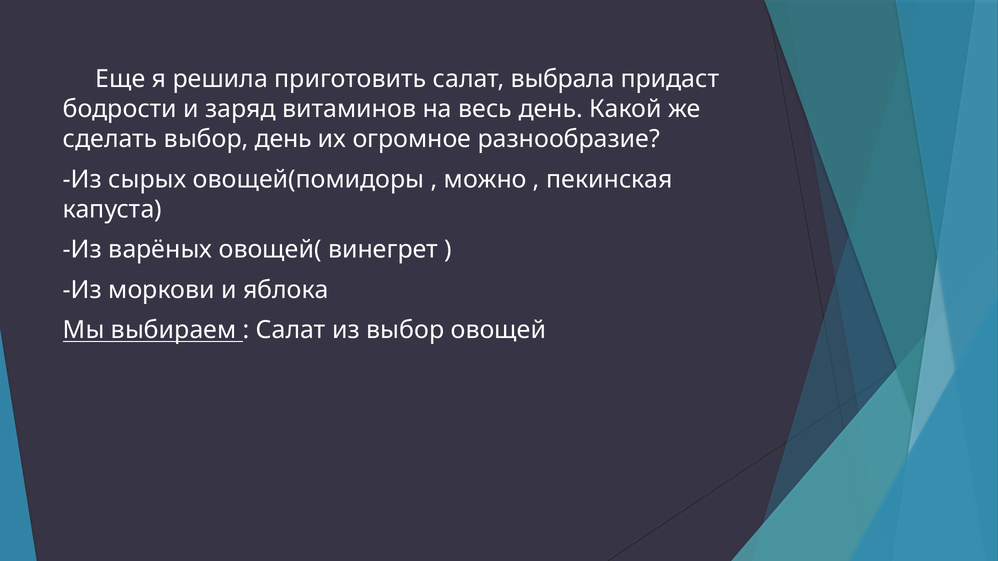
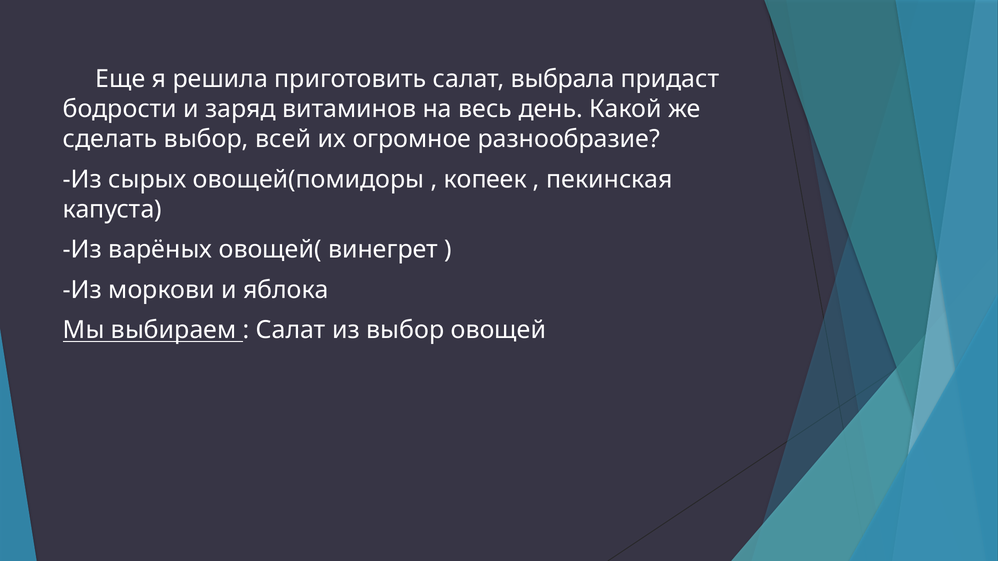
выбор день: день -> всей (283, 139)
можно: можно -> копеек (485, 180)
